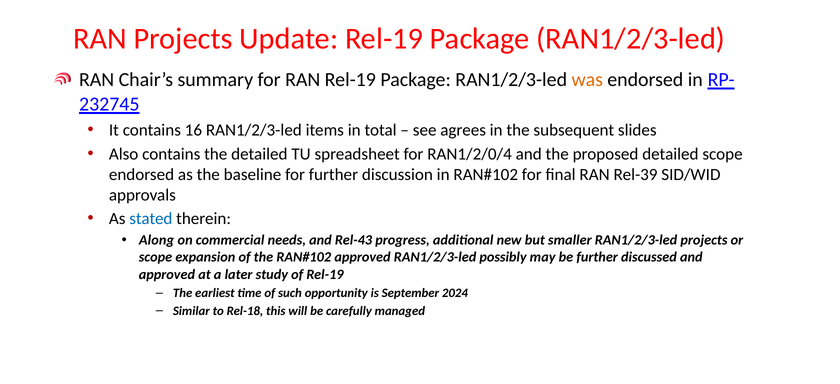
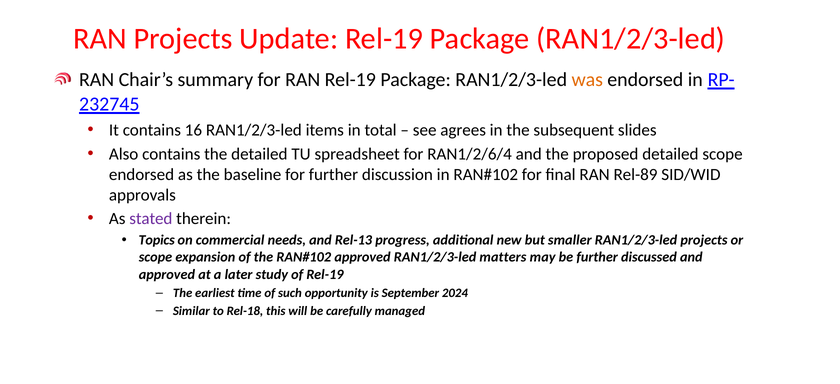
RAN1/2/0/4: RAN1/2/0/4 -> RAN1/2/6/4 (470, 154)
Rel-39: Rel-39 -> Rel-89 (635, 175)
stated colour: blue -> purple (151, 219)
Along: Along -> Topics (157, 240)
Rel-43: Rel-43 -> Rel-13 (353, 240)
possibly: possibly -> matters (503, 257)
